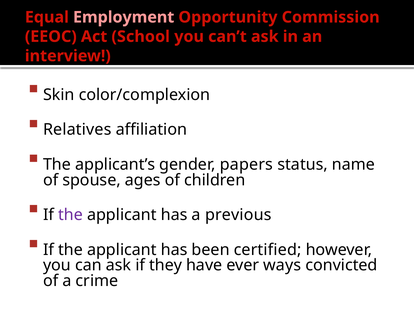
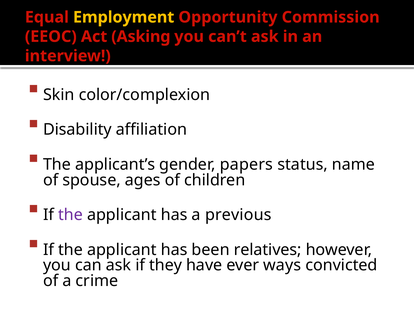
Employment colour: pink -> yellow (124, 17)
School: School -> Asking (141, 37)
Relatives: Relatives -> Disability (77, 129)
certified: certified -> relatives (268, 249)
